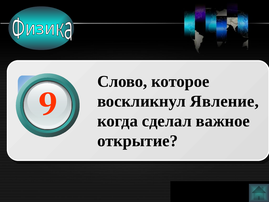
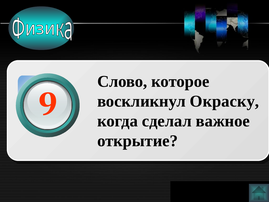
Явление: Явление -> Окраску (224, 101)
